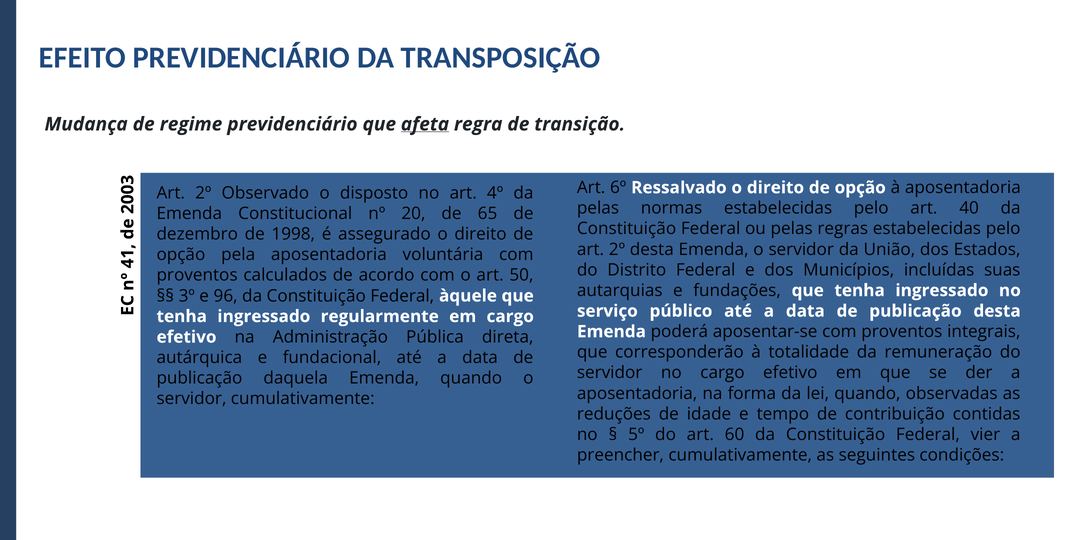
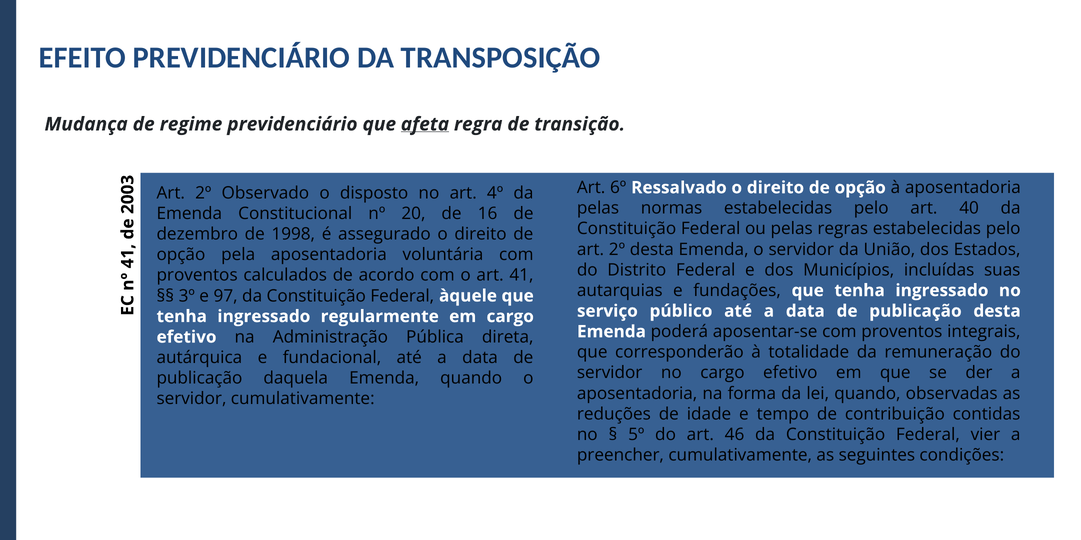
65: 65 -> 16 (488, 214)
50: 50 -> 41 (521, 276)
96: 96 -> 97 (226, 296)
60: 60 -> 46 (735, 435)
